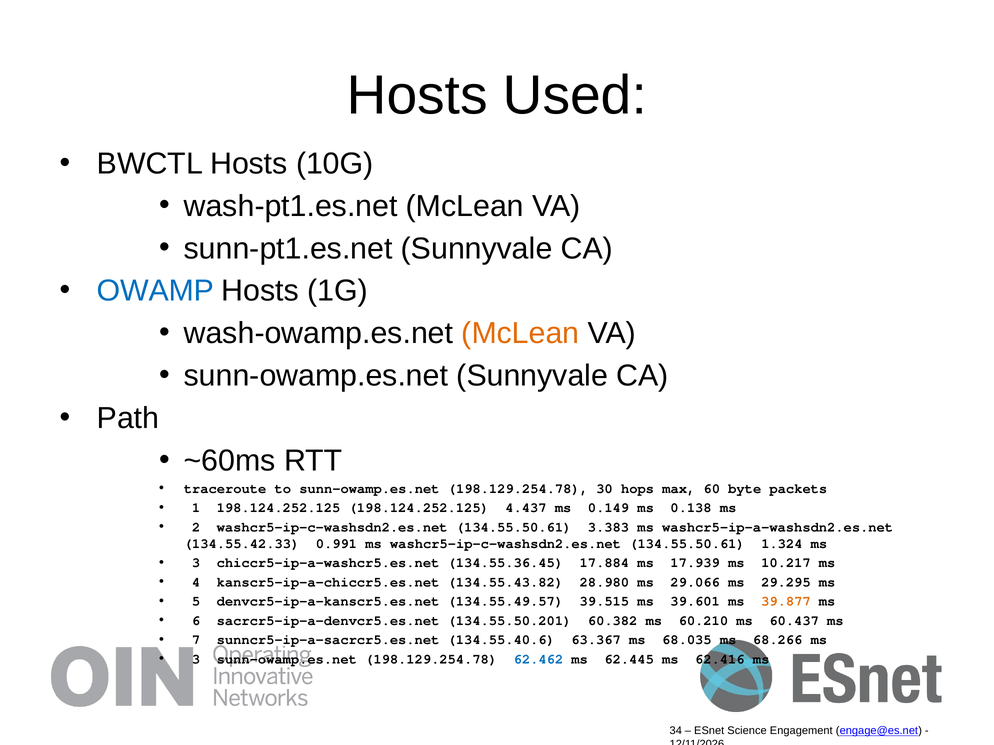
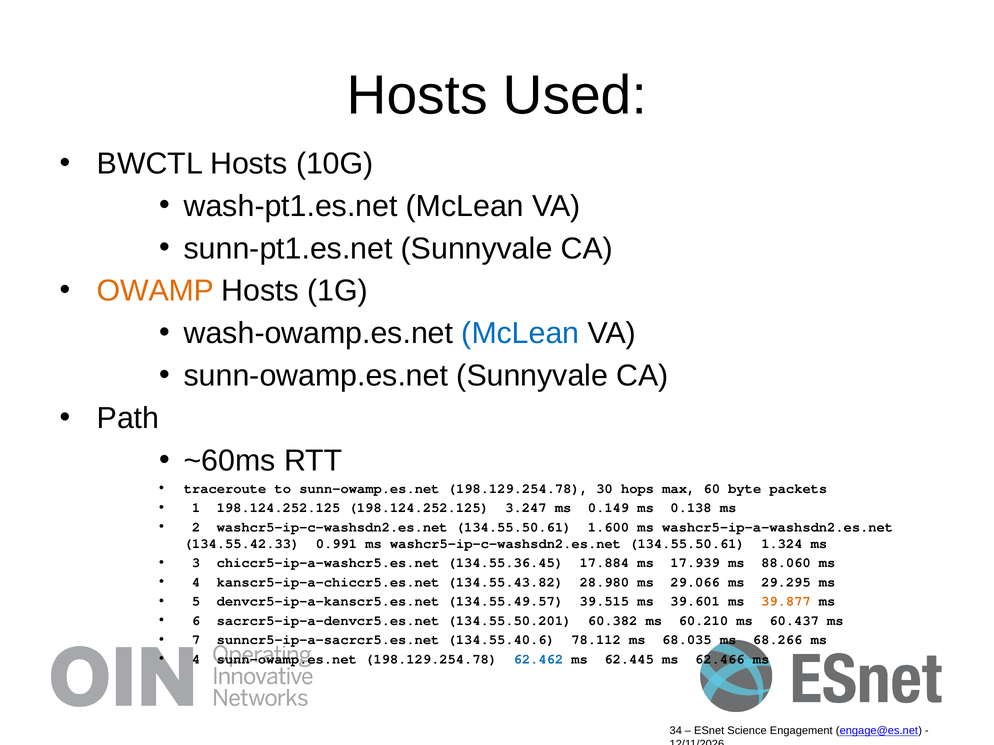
OWAMP colour: blue -> orange (155, 291)
McLean colour: orange -> blue (520, 334)
4.437: 4.437 -> 3.247 (526, 508)
3.383: 3.383 -> 1.600 (609, 528)
10.217: 10.217 -> 88.060 (786, 563)
63.367: 63.367 -> 78.112 (596, 640)
3: 3 -> 4 (196, 660)
62.416: 62.416 -> 62.466 (720, 660)
